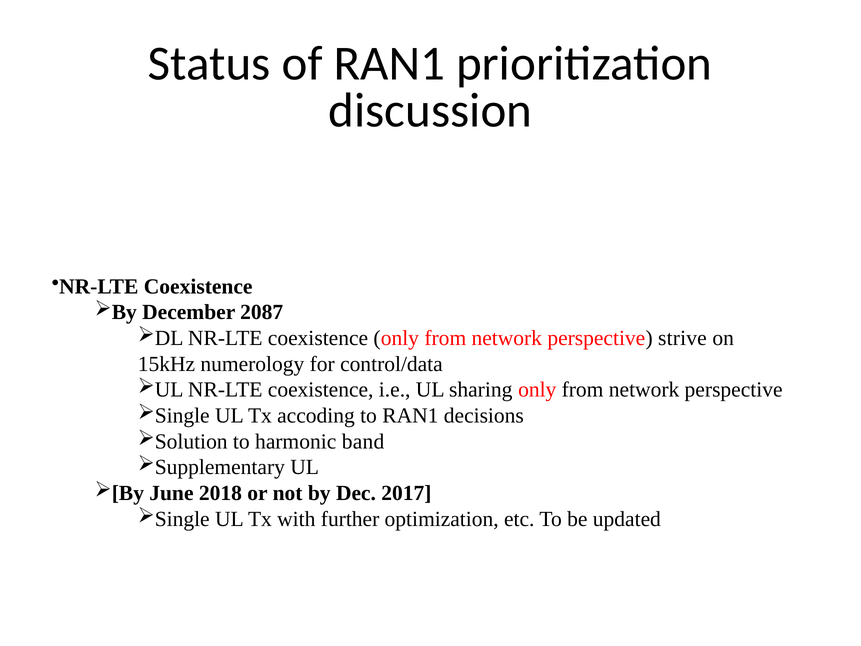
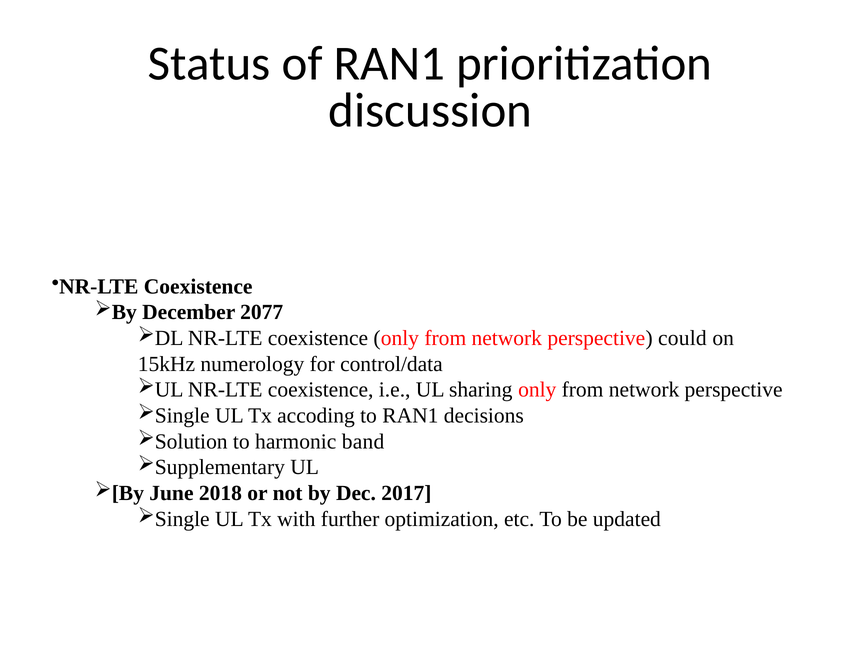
2087: 2087 -> 2077 (262, 312)
strive: strive -> could (682, 338)
